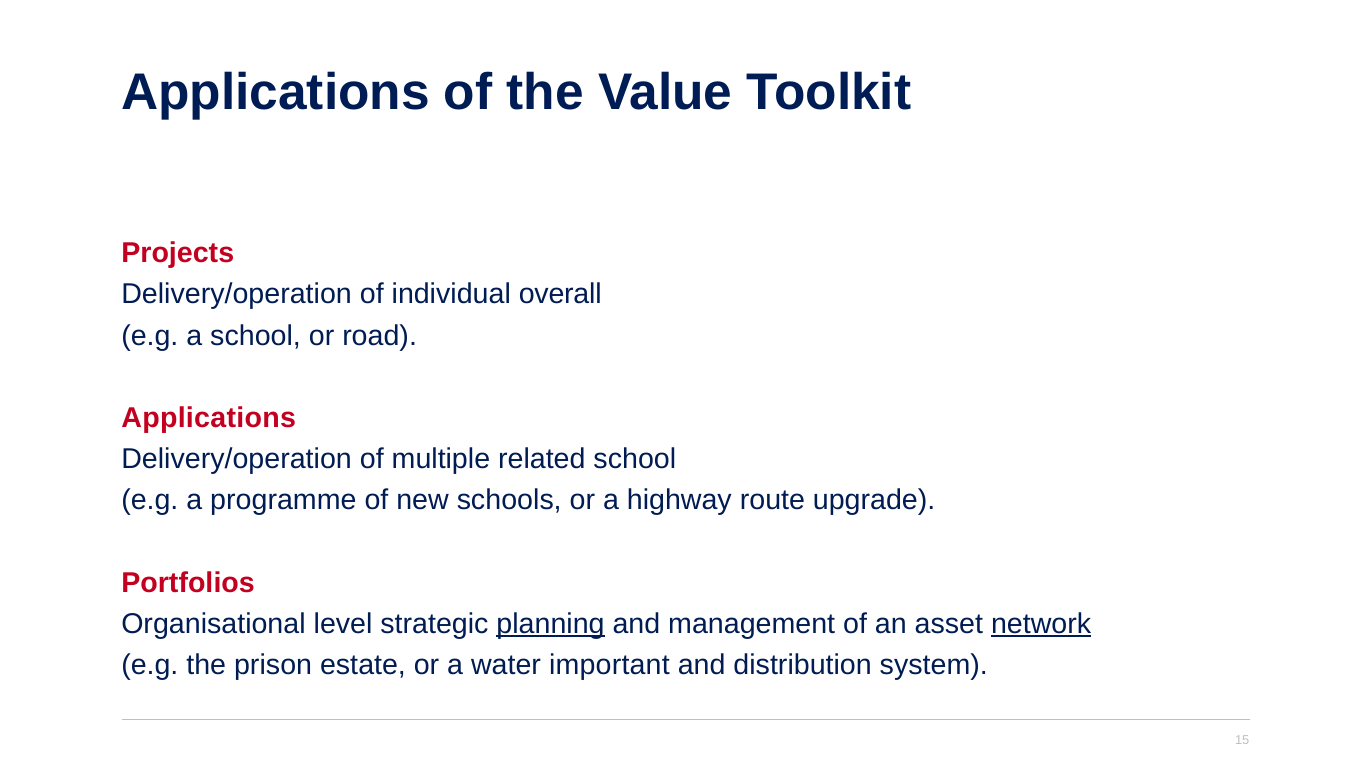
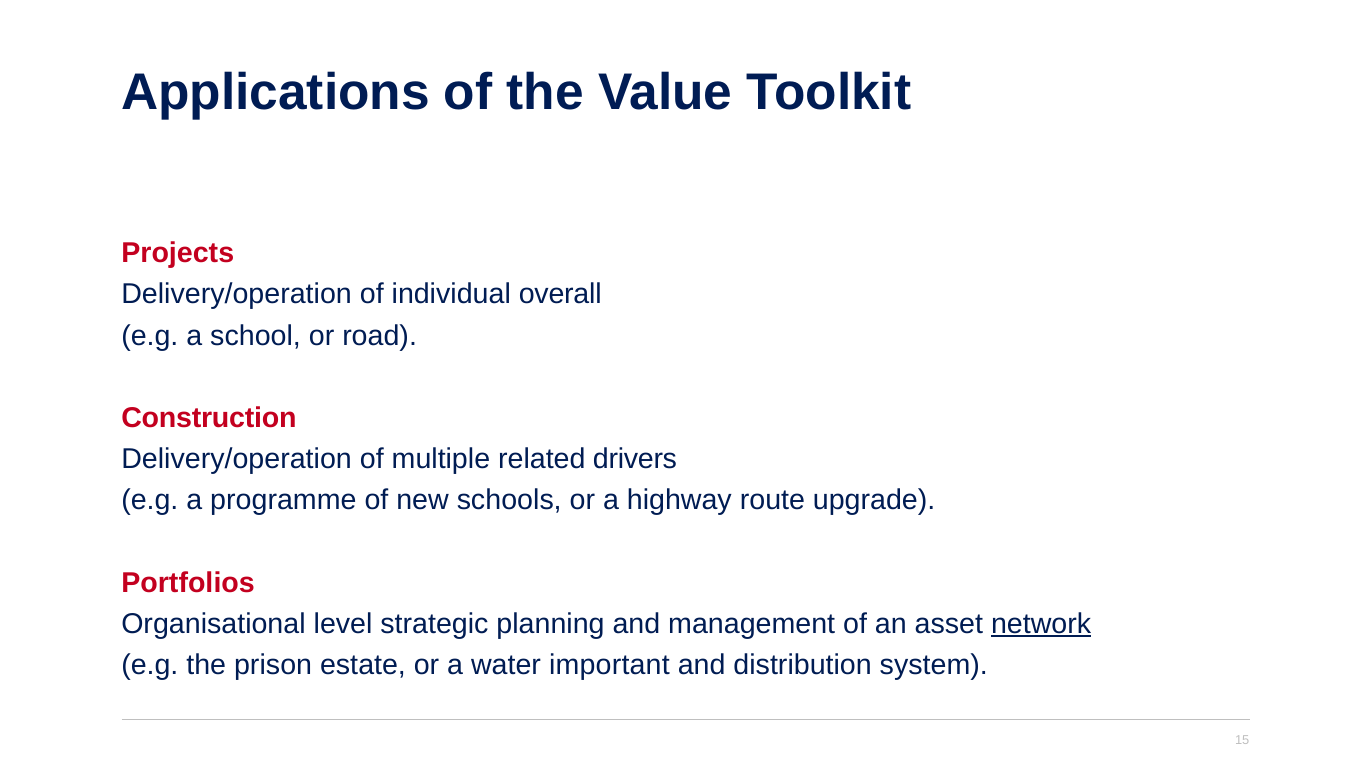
Applications: Applications -> Construction (209, 418)
related school: school -> drivers (635, 459)
planning underline: present -> none (551, 624)
